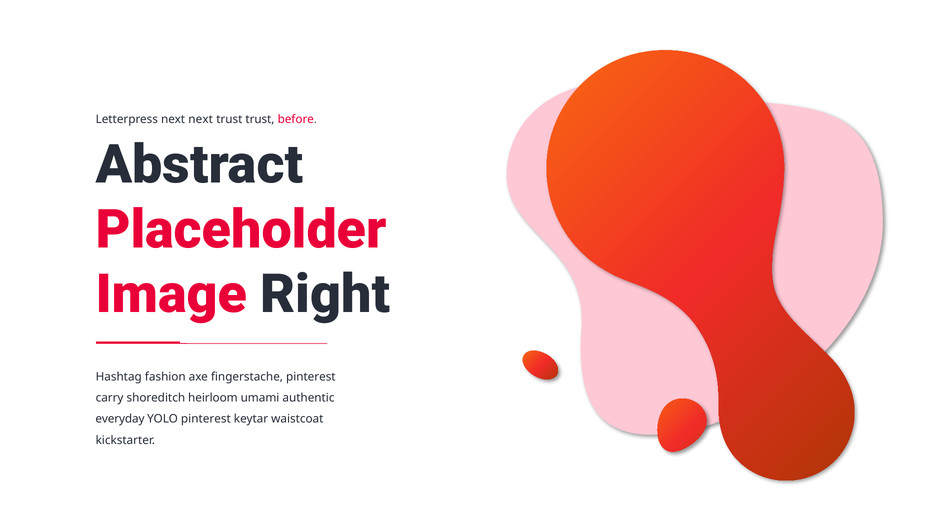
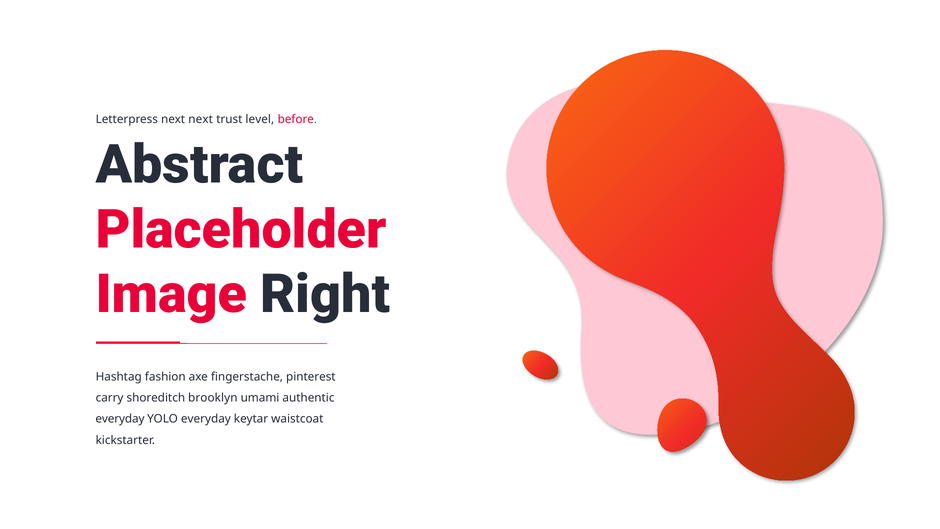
trust trust: trust -> level (260, 119)
heirloom: heirloom -> brooklyn (213, 398)
YOLO pinterest: pinterest -> everyday (206, 419)
